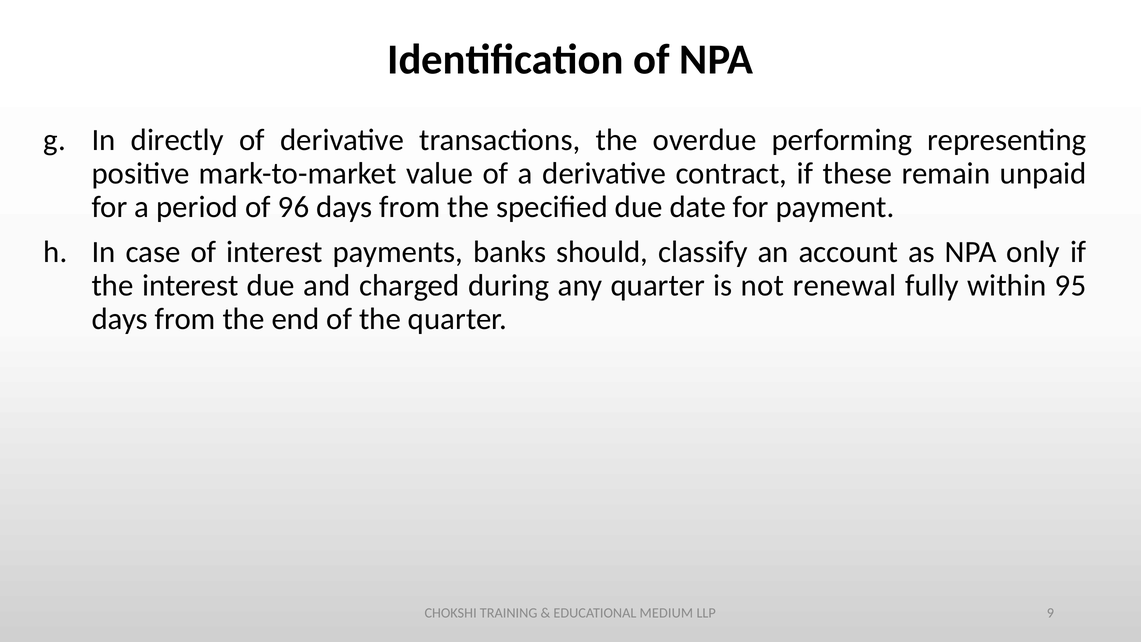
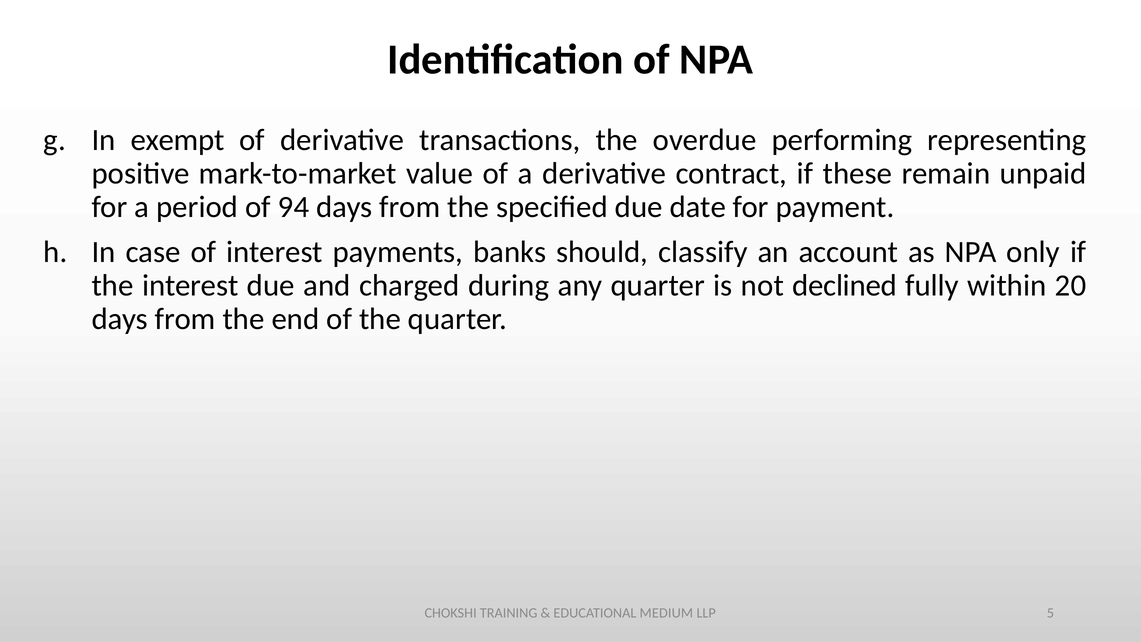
directly: directly -> exempt (178, 140)
96: 96 -> 94 (294, 207)
renewal: renewal -> declined (845, 285)
95: 95 -> 20 (1071, 285)
9: 9 -> 5 (1050, 613)
